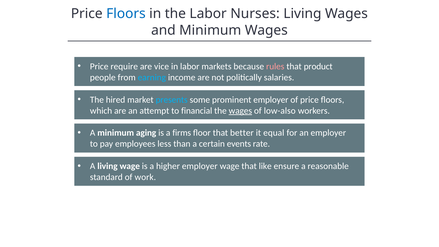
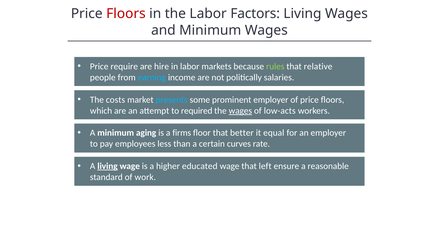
Floors colour: blue -> red (126, 14)
Nurses: Nurses -> Factors (255, 14)
vice: vice -> hire (162, 66)
rules colour: pink -> light green (275, 66)
product: product -> relative (318, 66)
hired: hired -> costs (115, 100)
financial: financial -> required (197, 111)
low-also: low-also -> low-acts (280, 111)
events: events -> curves (239, 144)
living underline: none -> present (107, 166)
higher employer: employer -> educated (200, 166)
like: like -> left (265, 166)
